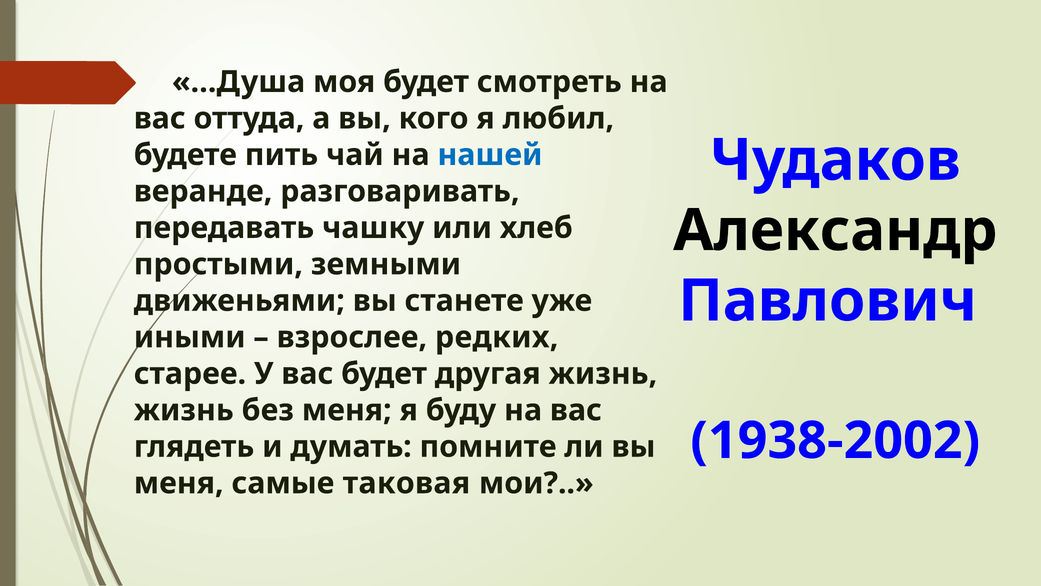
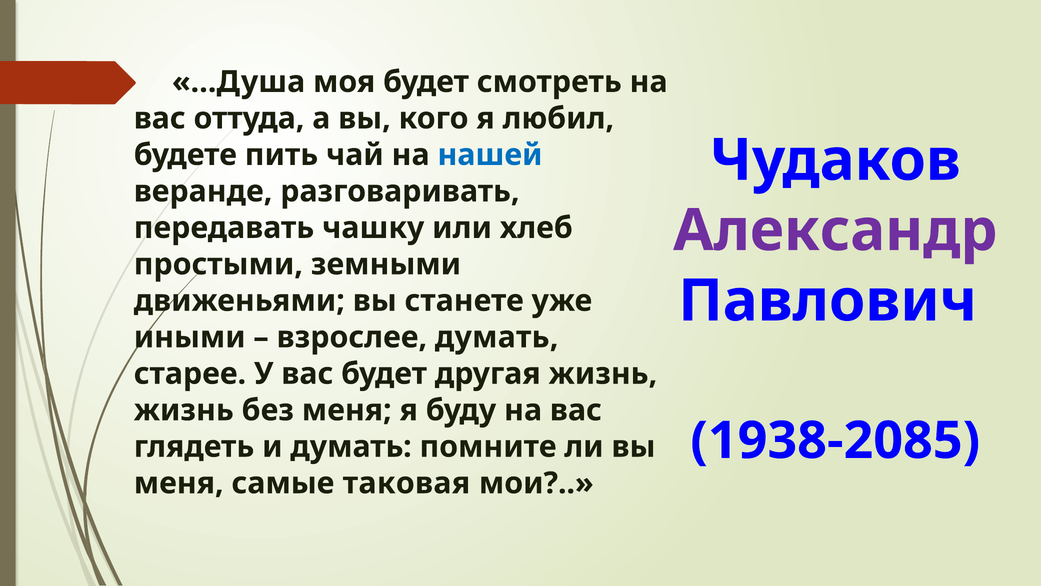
Александр colour: black -> purple (835, 231)
взрослее редких: редких -> думать (497, 337)
1938-2002: 1938-2002 -> 1938-2085 (835, 440)
